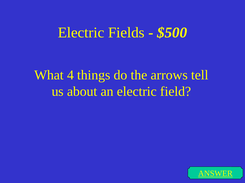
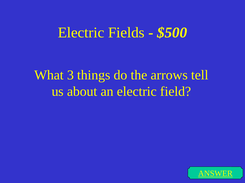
4: 4 -> 3 (70, 75)
